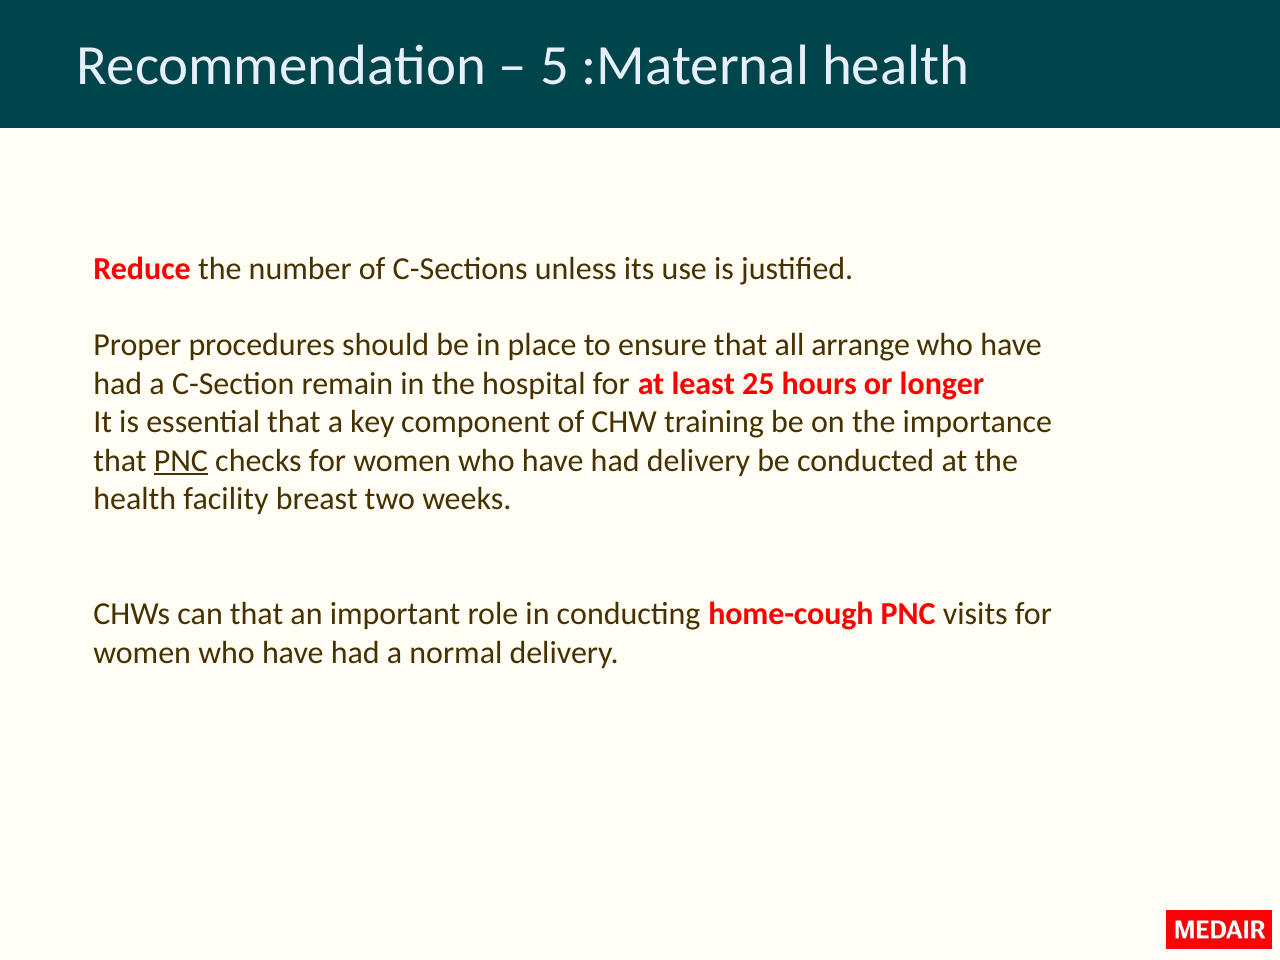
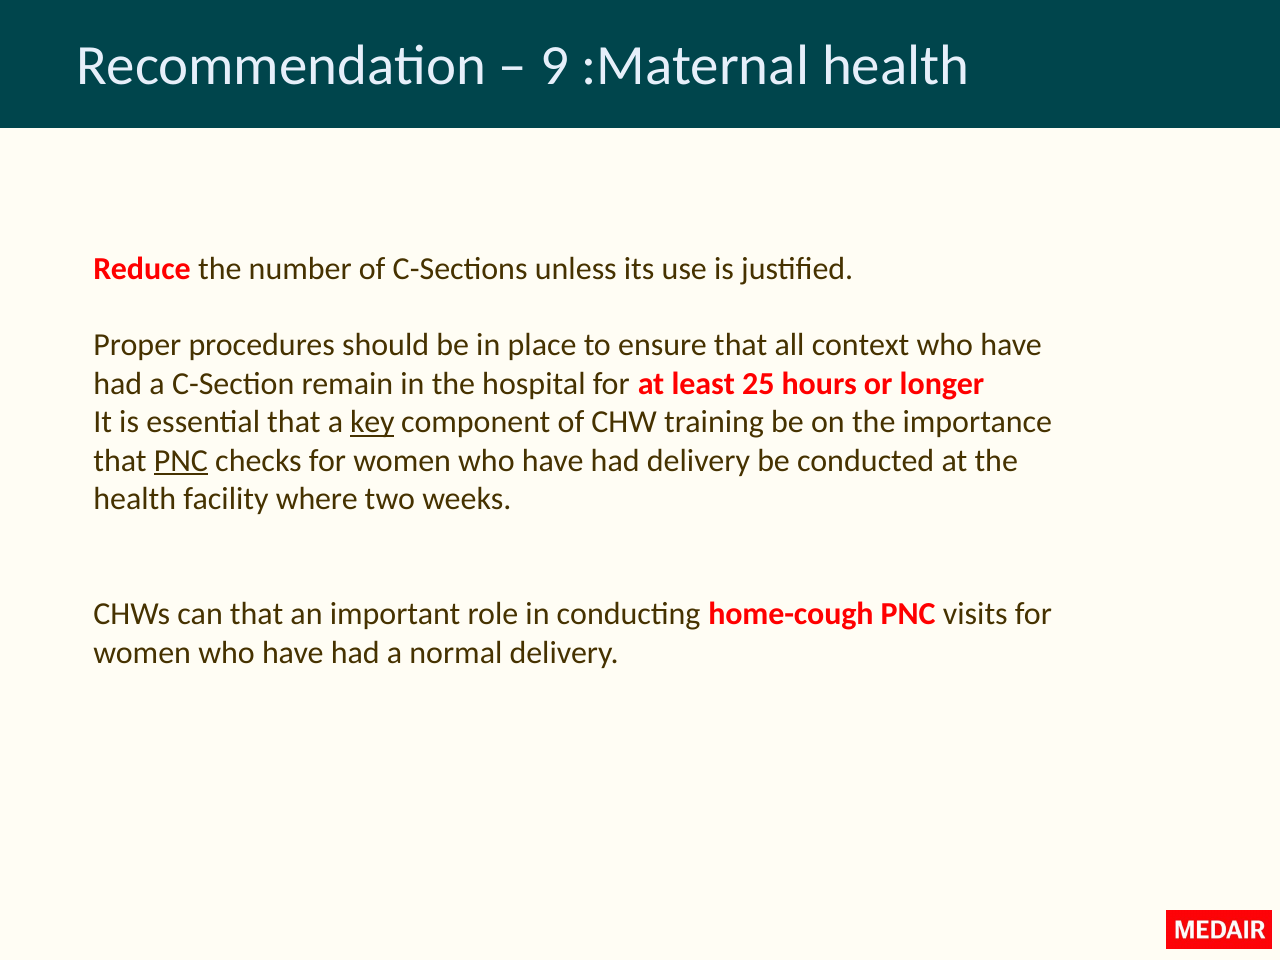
5: 5 -> 9 (554, 66)
arrange: arrange -> context (861, 345)
key underline: none -> present (372, 422)
breast: breast -> where (317, 499)
